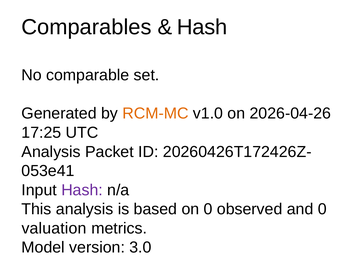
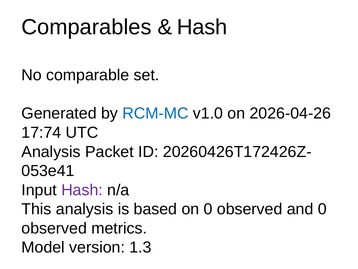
RCM-MC colour: orange -> blue (155, 113)
17:25: 17:25 -> 17:74 (41, 132)
valuation: valuation -> observed (54, 228)
3.0: 3.0 -> 1.3 (140, 247)
